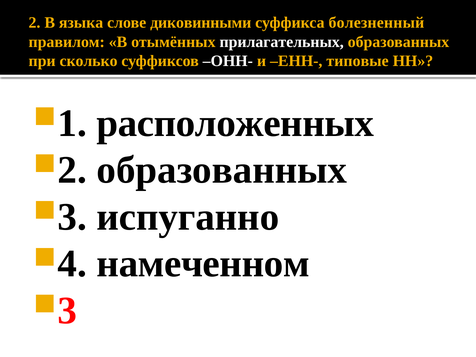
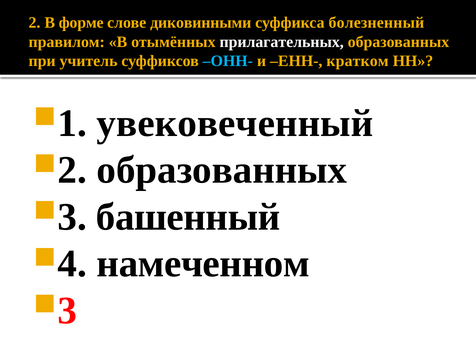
языка: языка -> форме (81, 23)
сколько: сколько -> учитель (89, 61)
ОНН- colour: white -> light blue (228, 61)
типовые: типовые -> кратком (358, 61)
расположенных: расположенных -> увековеченный (235, 123)
испуганно: испуганно -> башенный (188, 217)
